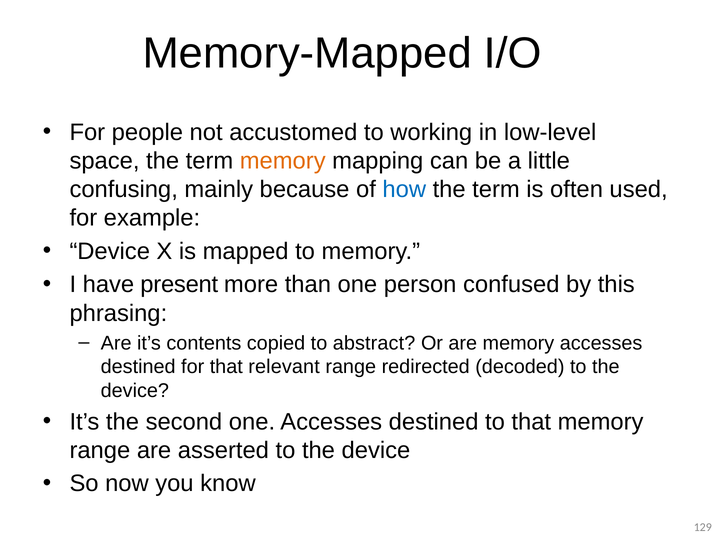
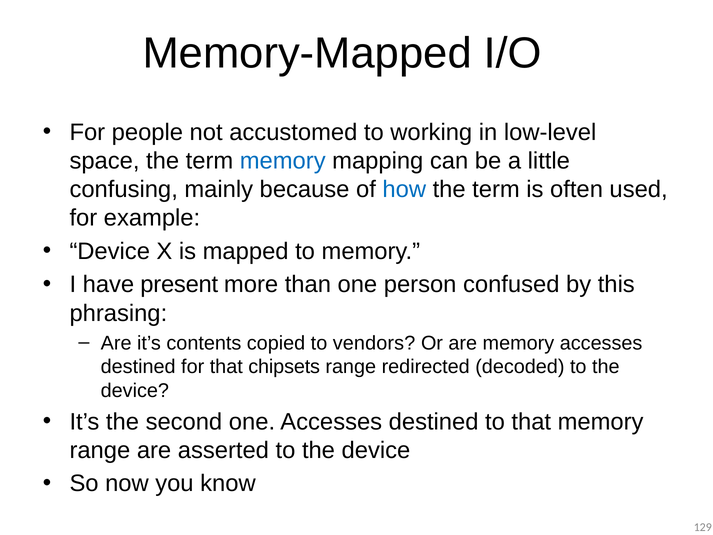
memory colour: orange -> blue (283, 161)
abstract: abstract -> vendors (374, 343)
relevant: relevant -> chipsets (284, 367)
